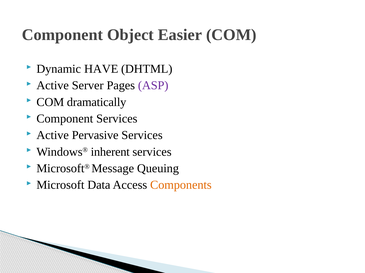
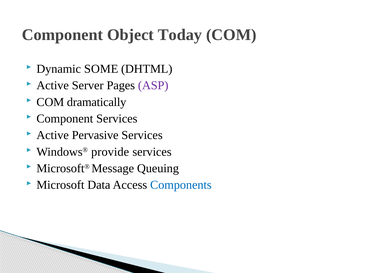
Easier: Easier -> Today (180, 35)
HAVE: HAVE -> SOME (101, 69)
inherent: inherent -> provide (110, 152)
Components colour: orange -> blue (181, 185)
